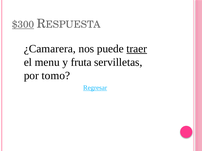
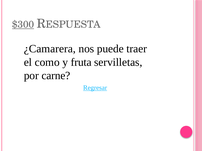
traer underline: present -> none (137, 49)
menu: menu -> como (47, 62)
tomo: tomo -> carne (56, 76)
